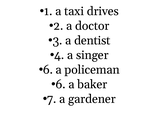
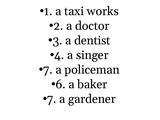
drives: drives -> works (103, 11)
6: 6 -> 7 (48, 70)
